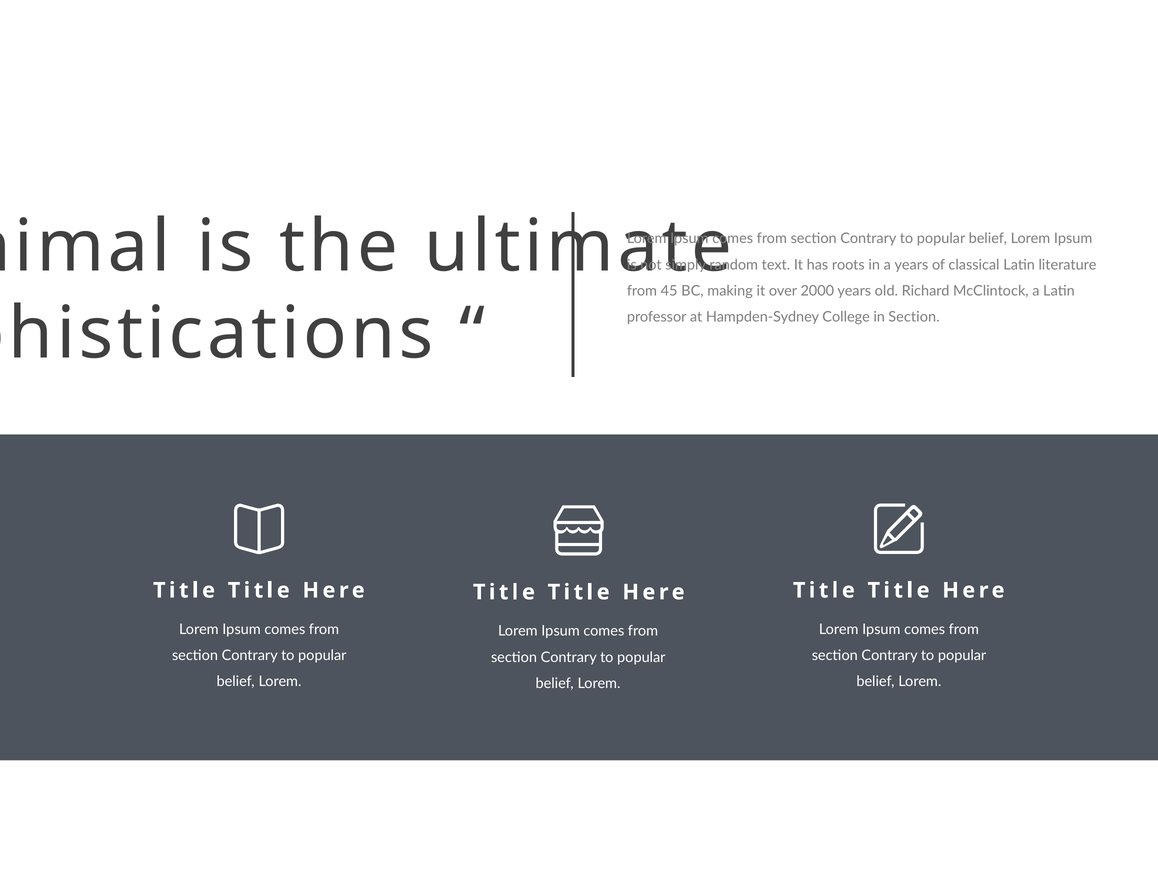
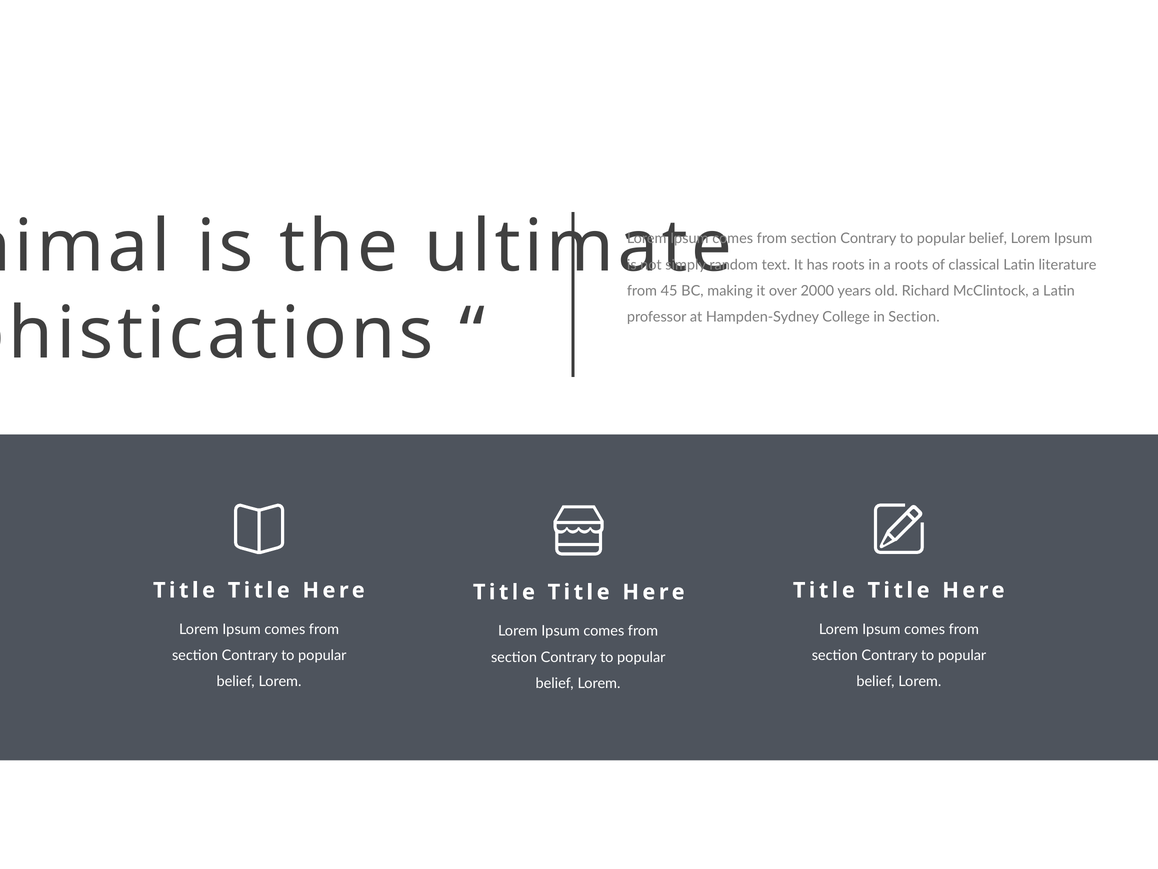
a years: years -> roots (911, 265)
